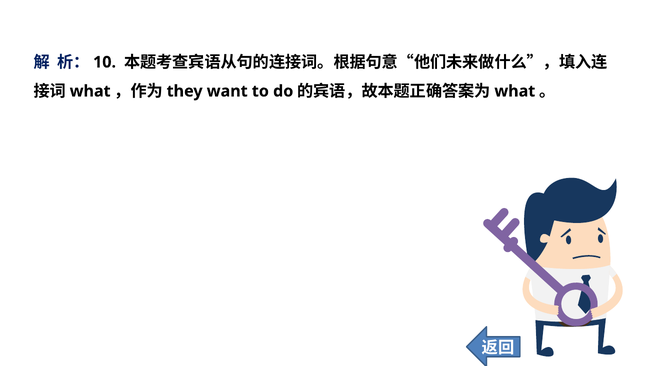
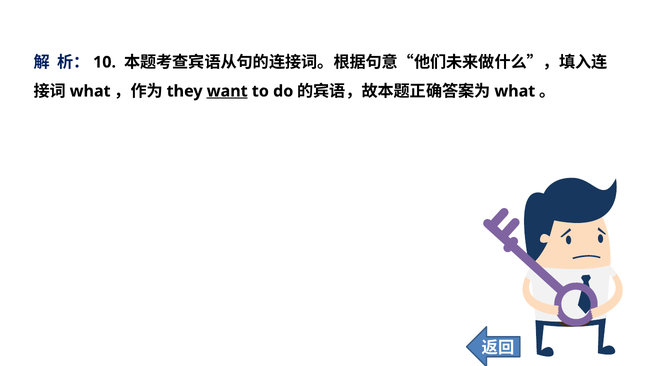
want underline: none -> present (227, 91)
